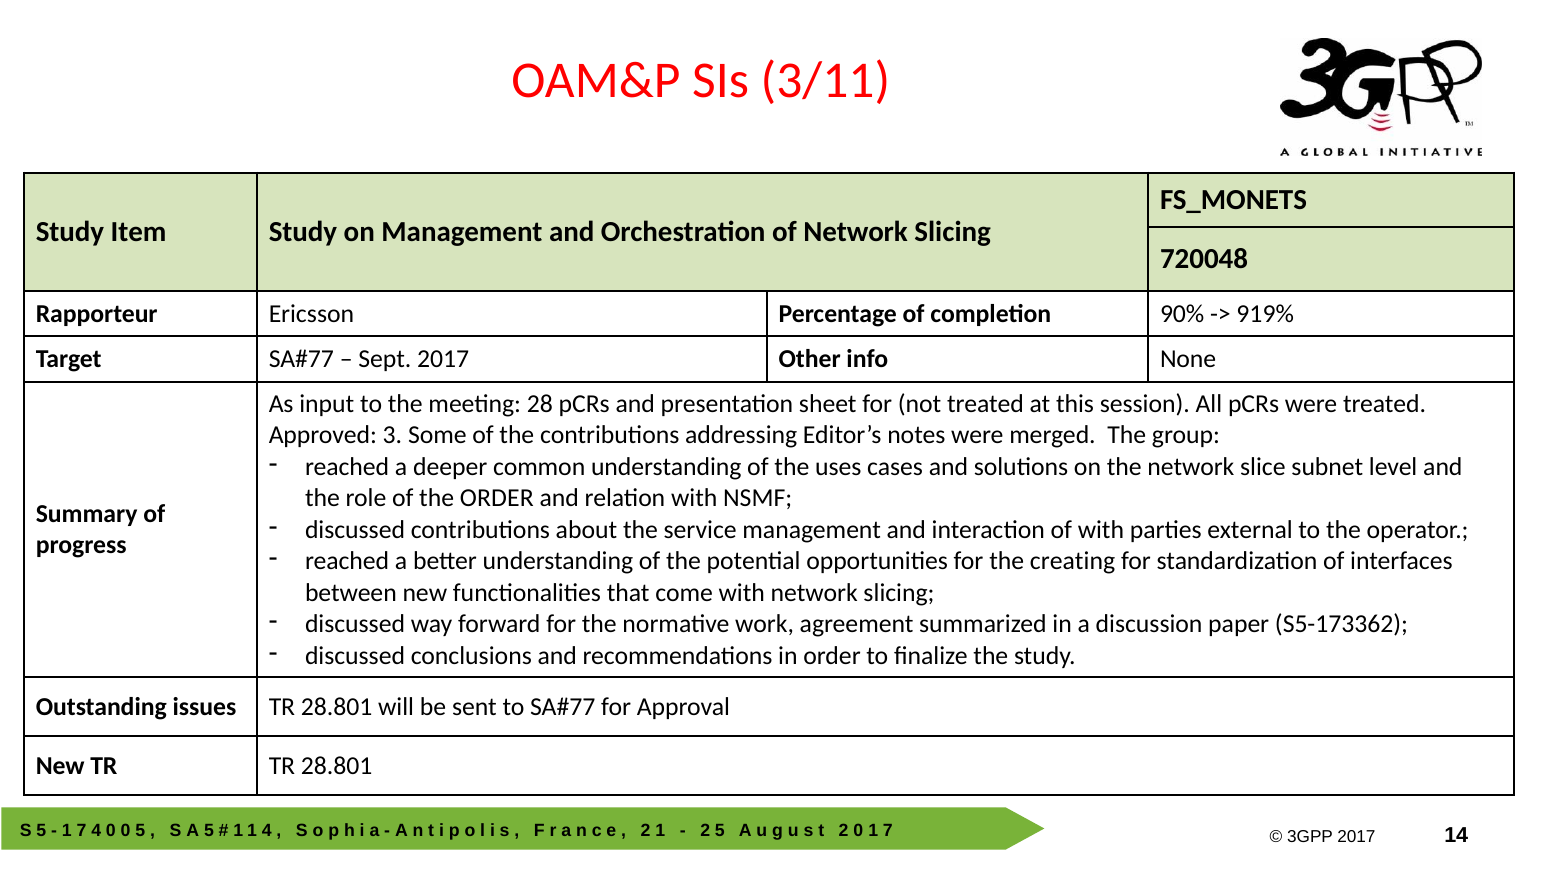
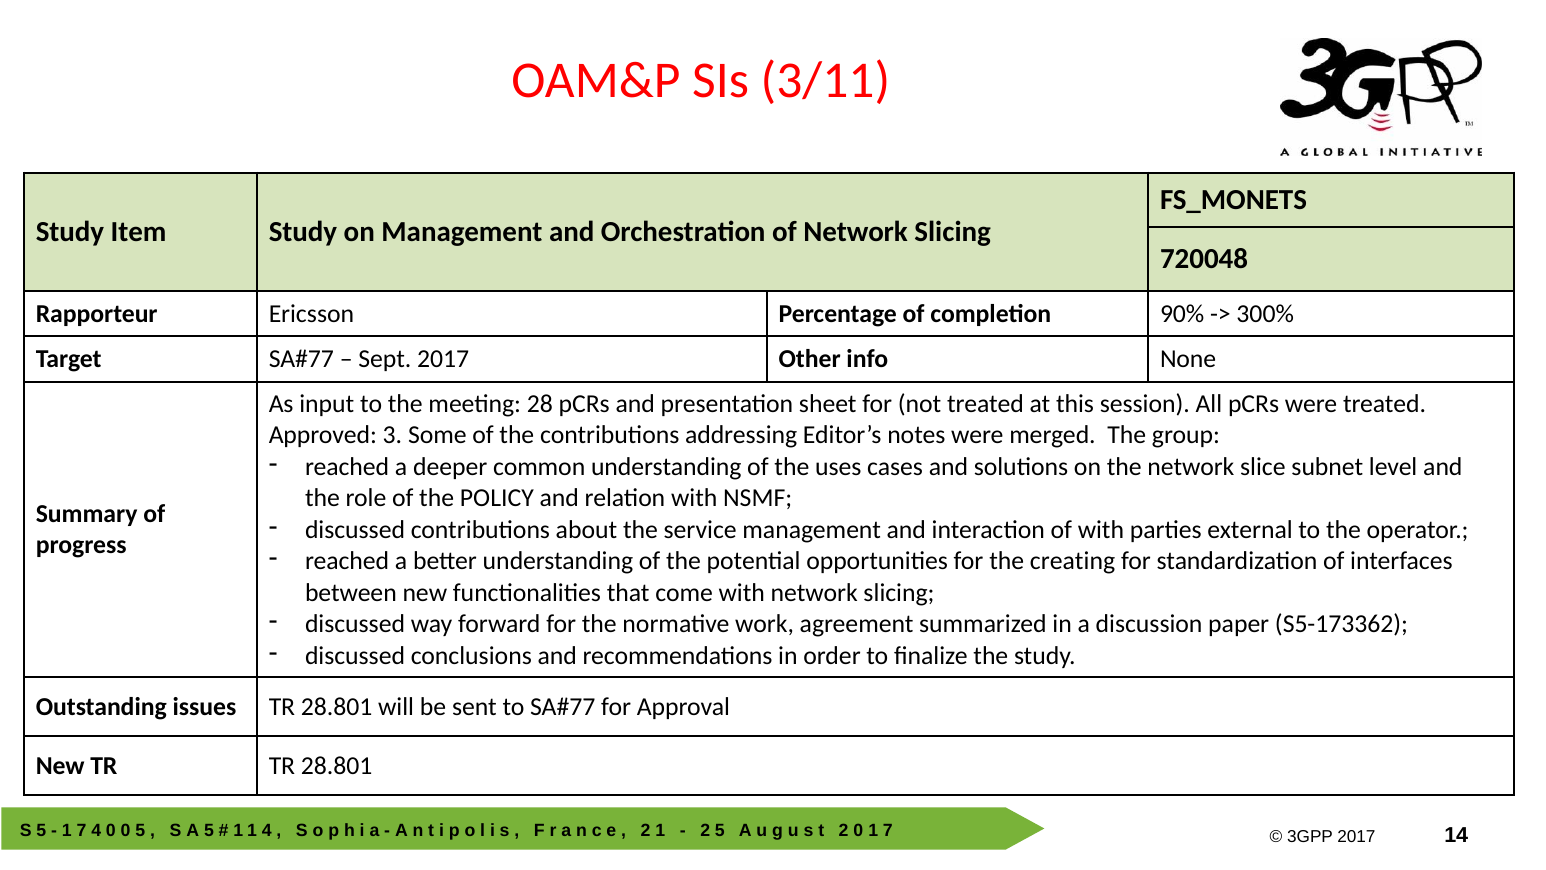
919%: 919% -> 300% (1265, 314)
the ORDER: ORDER -> POLICY (497, 498)
